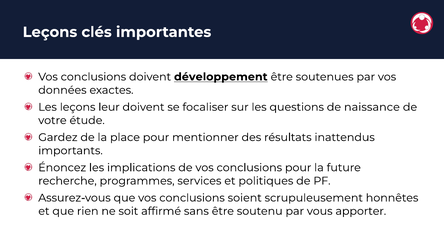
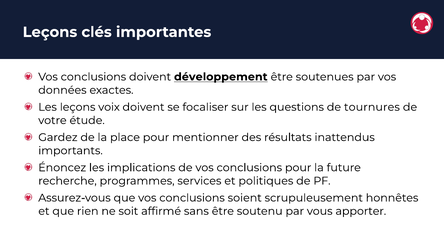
leur: leur -> voix (109, 107)
naissance: naissance -> tournures (372, 107)
